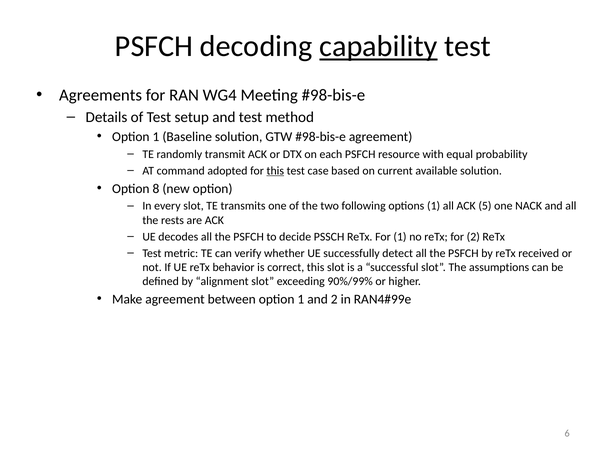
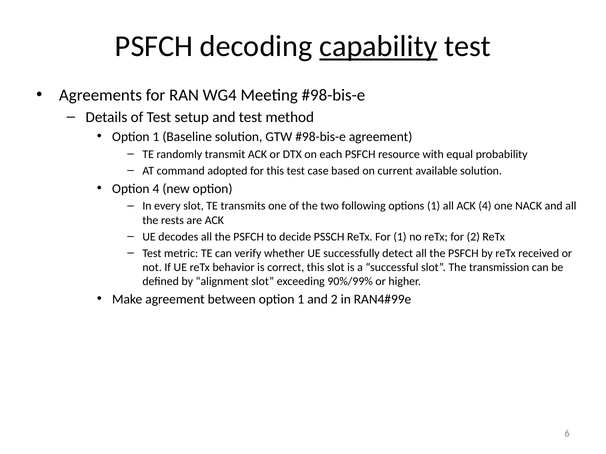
this underline: present -> none (275, 171)
Option 8: 8 -> 4 (156, 189)
ACK 5: 5 -> 4 (485, 206)
assumptions: assumptions -> transmission (499, 268)
